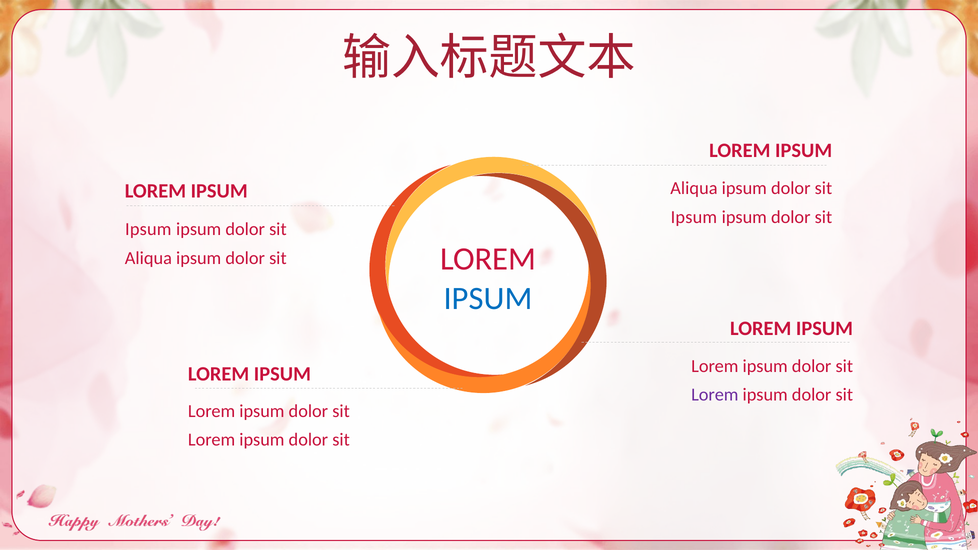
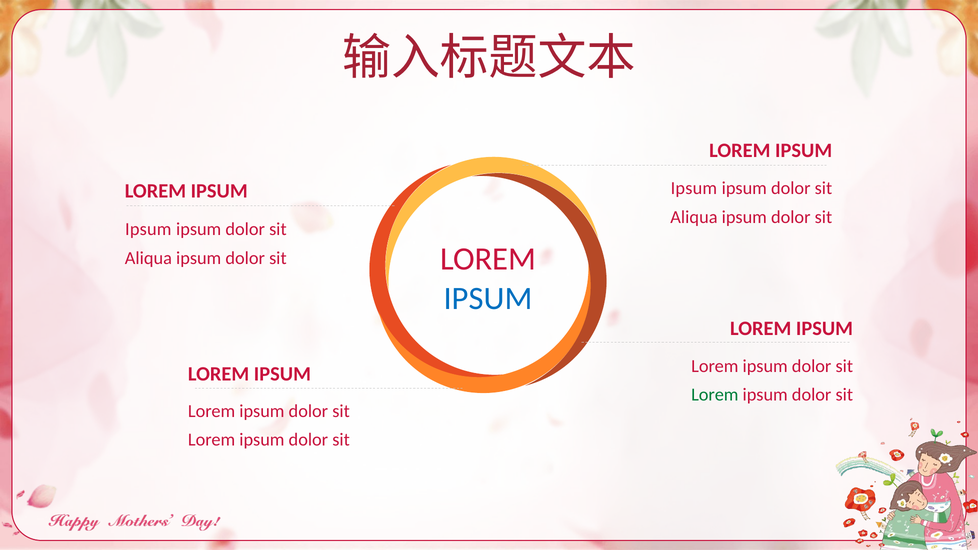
Aliqua: Aliqua -> Ipsum (694, 188)
Ipsum: Ipsum -> Aliqua (694, 217)
Lorem colour: purple -> green (715, 395)
